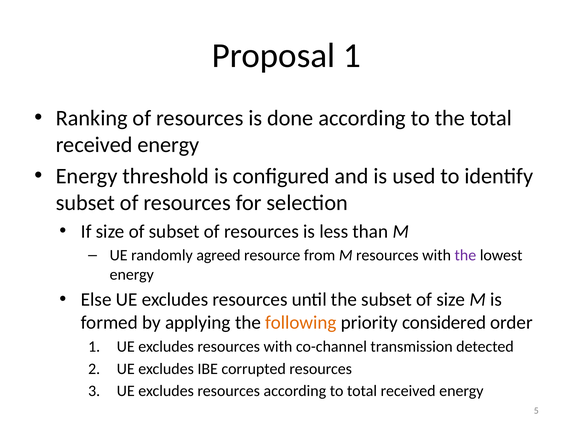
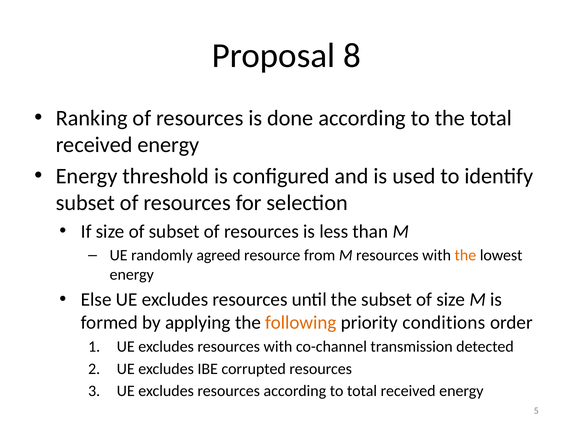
Proposal 1: 1 -> 8 (352, 55)
the colour: purple -> orange (465, 255)
considered: considered -> conditions (444, 322)
